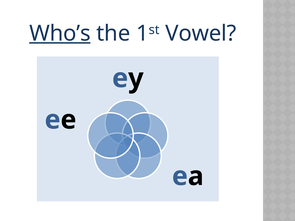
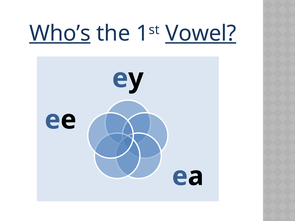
Vowel underline: none -> present (201, 33)
